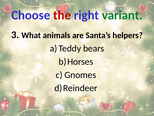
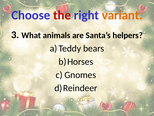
variant colour: green -> orange (122, 15)
